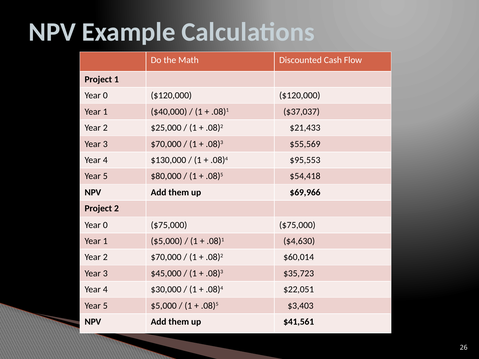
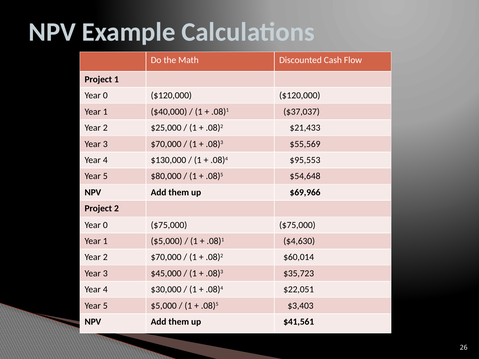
$54,418: $54,418 -> $54,648 (305, 176)
